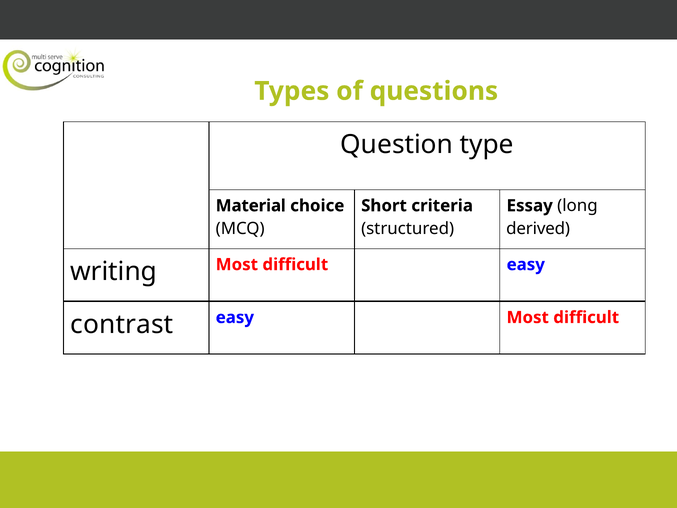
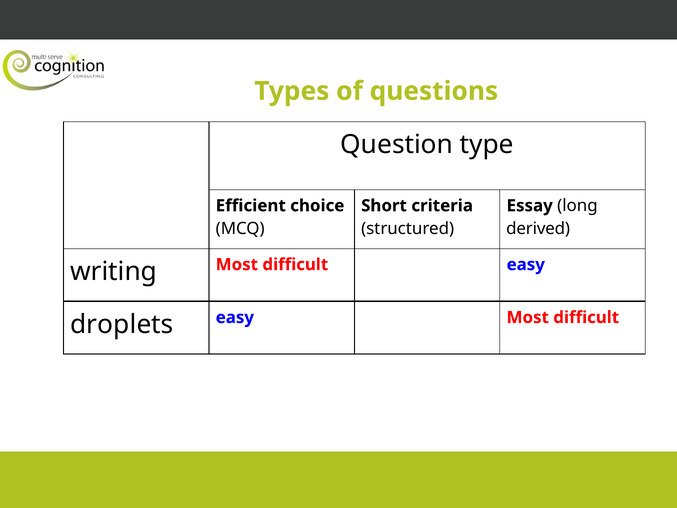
Material: Material -> Efficient (251, 206)
contrast: contrast -> droplets (122, 324)
